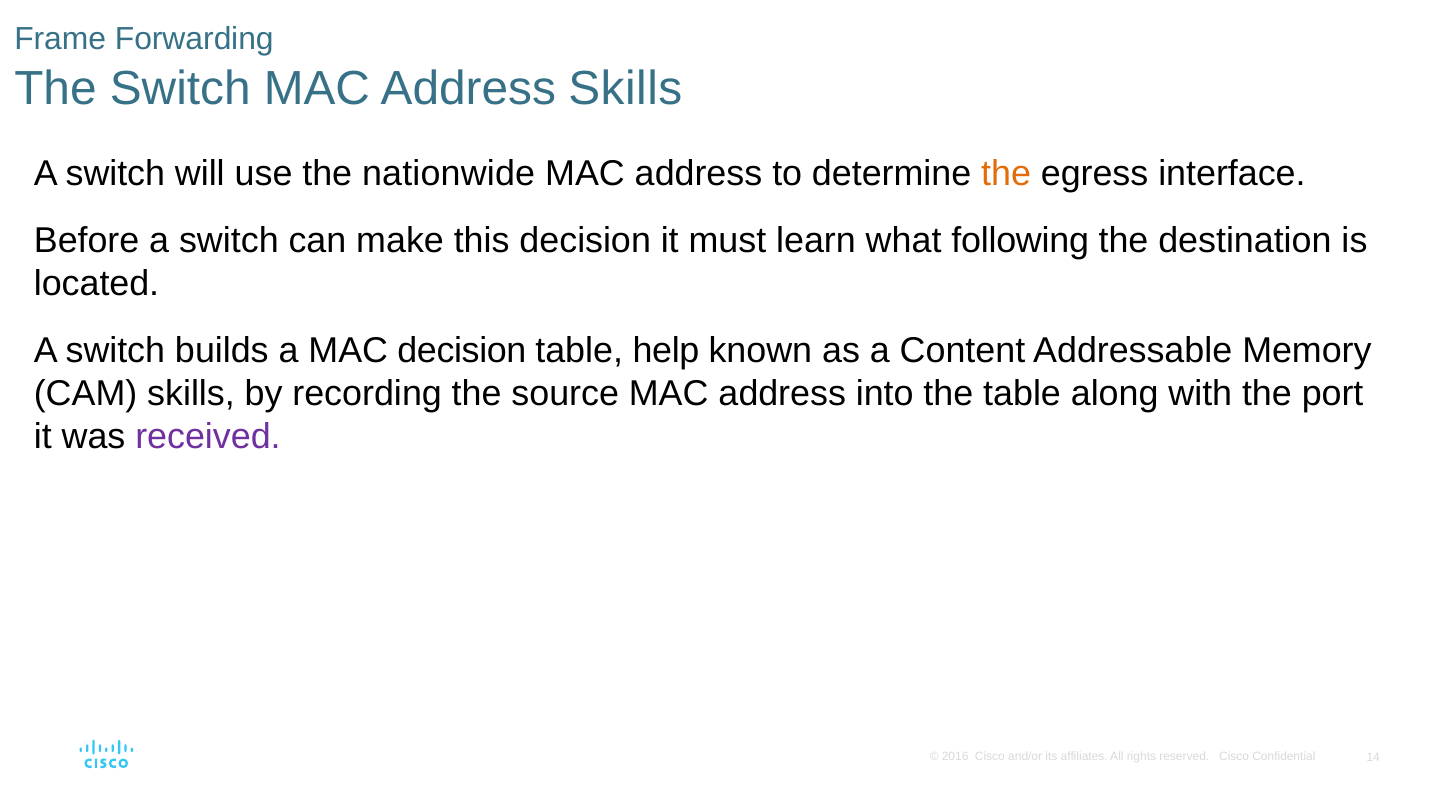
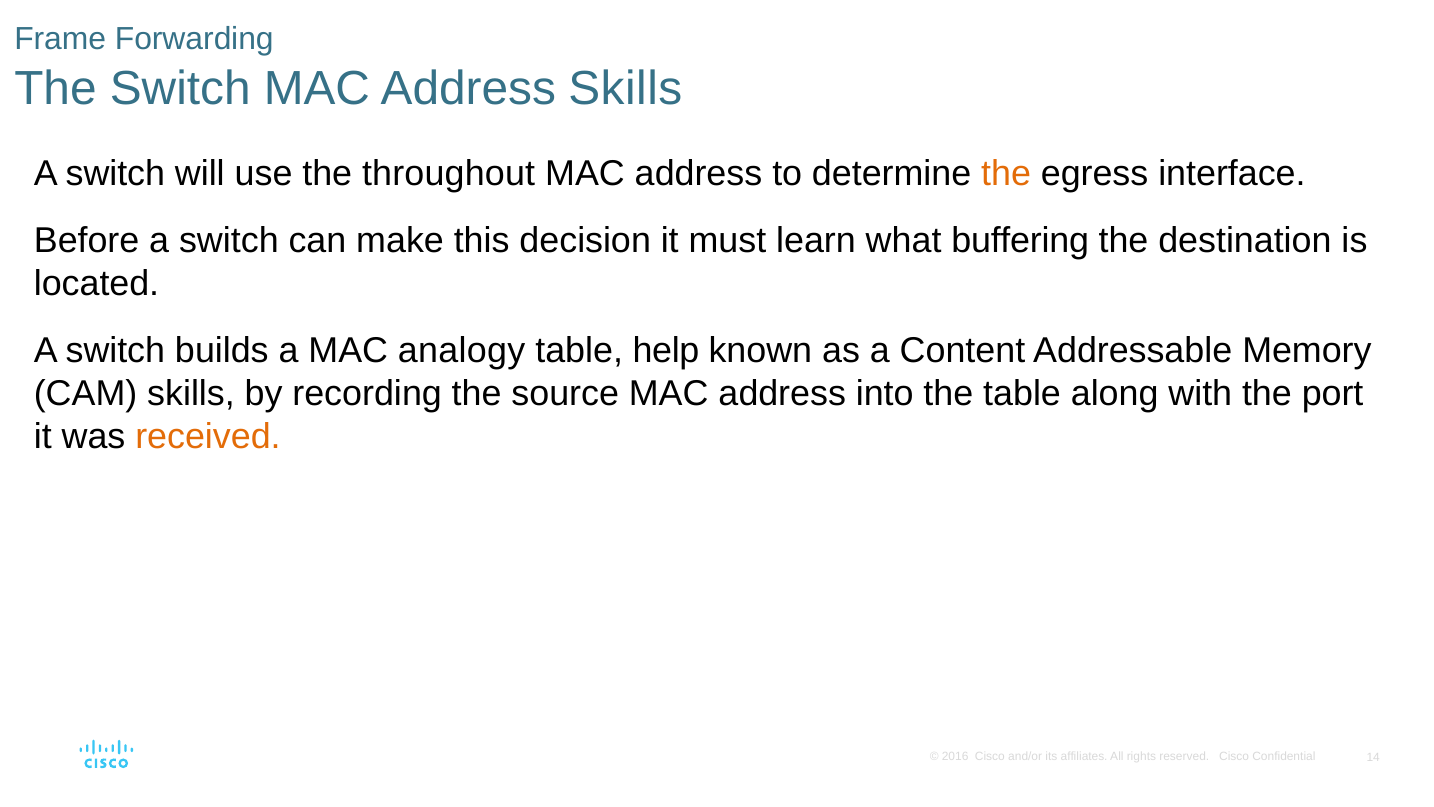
nationwide: nationwide -> throughout (449, 173)
following: following -> buffering (1020, 240)
MAC decision: decision -> analogy (462, 350)
received colour: purple -> orange (208, 436)
